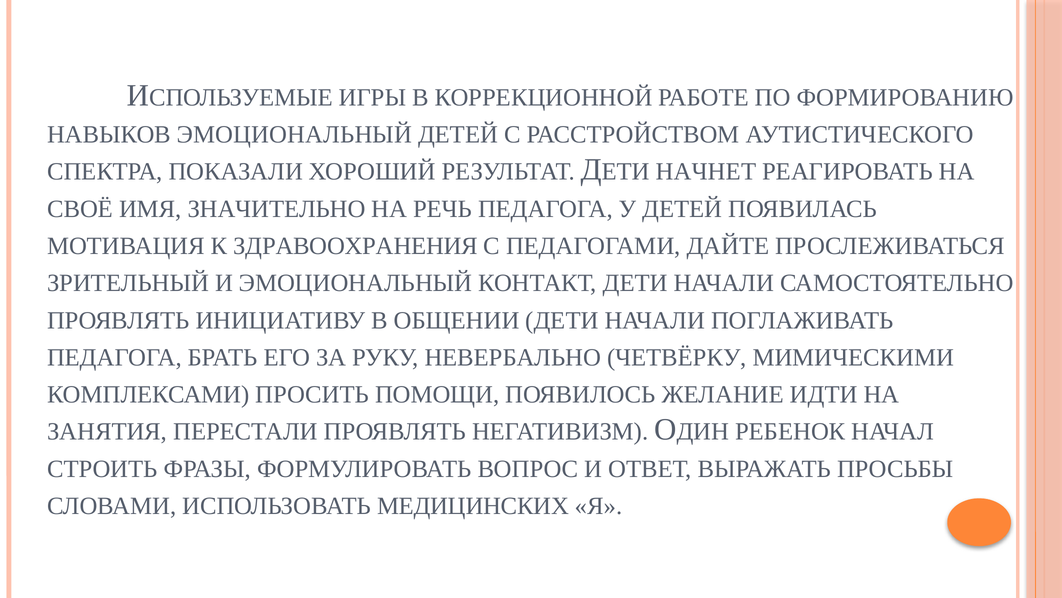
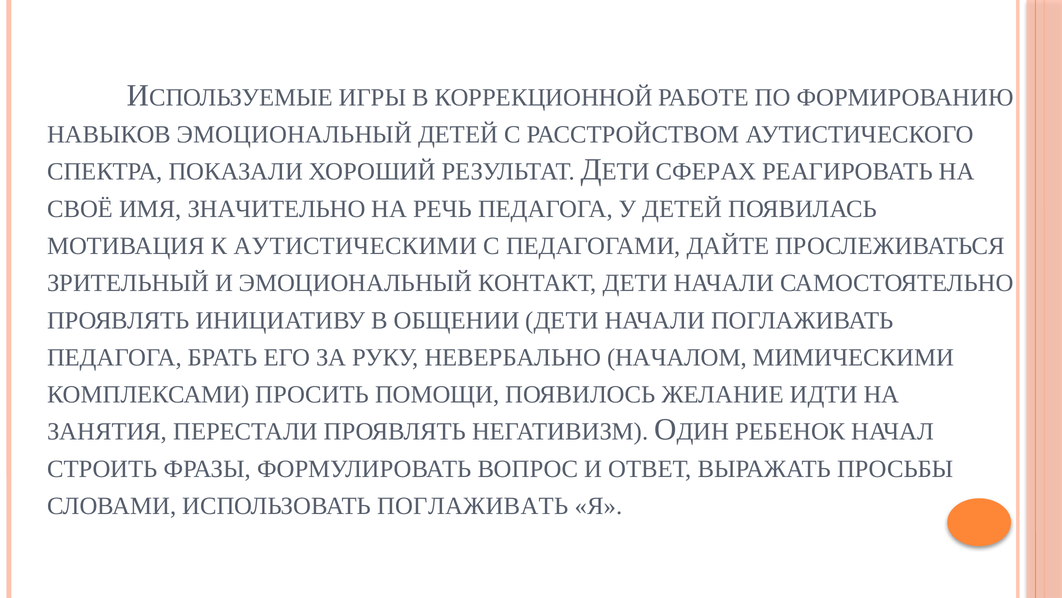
НАЧНЕТ: НАЧНЕТ -> СФЕРАХ (706, 172)
ЗДРАВООХРАНЕНИЯ: ЗДРАВООХРАНЕНИЯ -> АУТИСТИЧЕСКИМИ (355, 246)
ЧЕТВЁРКУ: ЧЕТВЁРКУ -> НАЧАЛОМ (677, 357)
ИСПОЛЬЗОВАТЬ МЕДИЦИНСКИХ: МЕДИЦИНСКИХ -> ПОГЛАЖИВАТЬ (473, 506)
